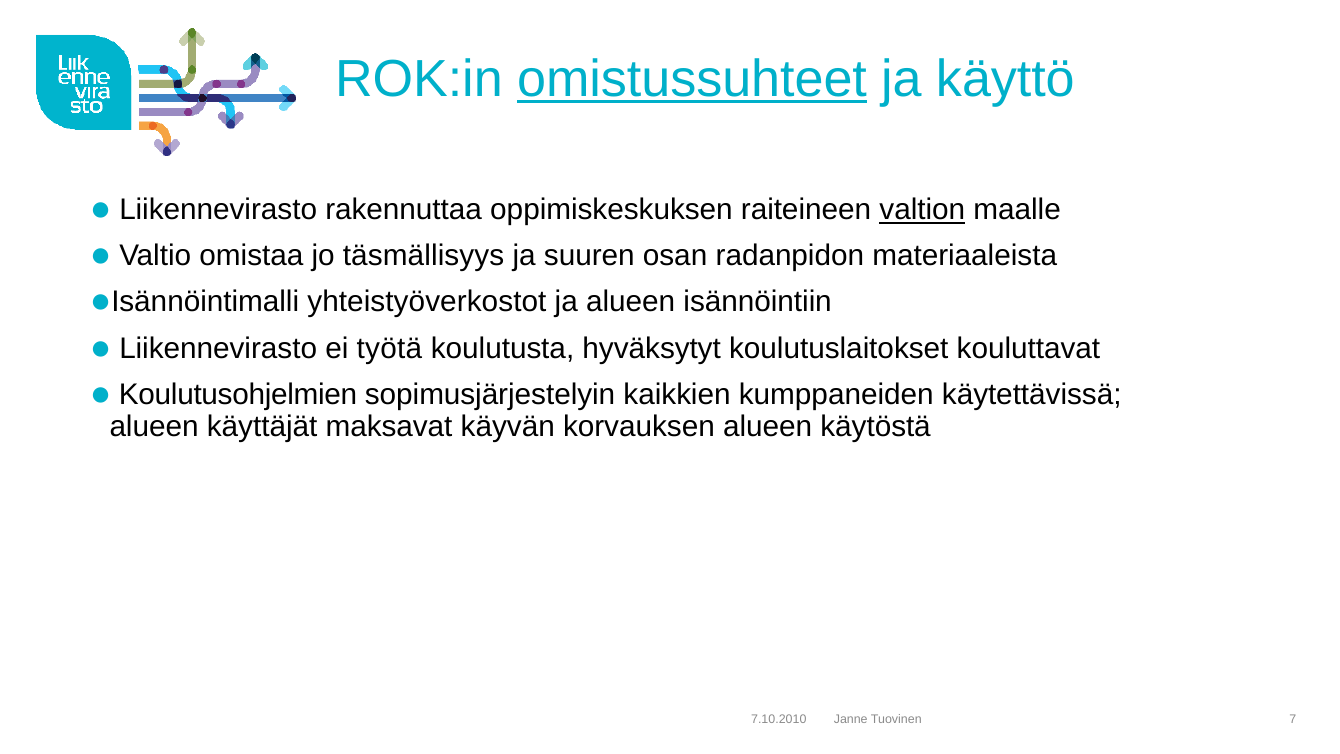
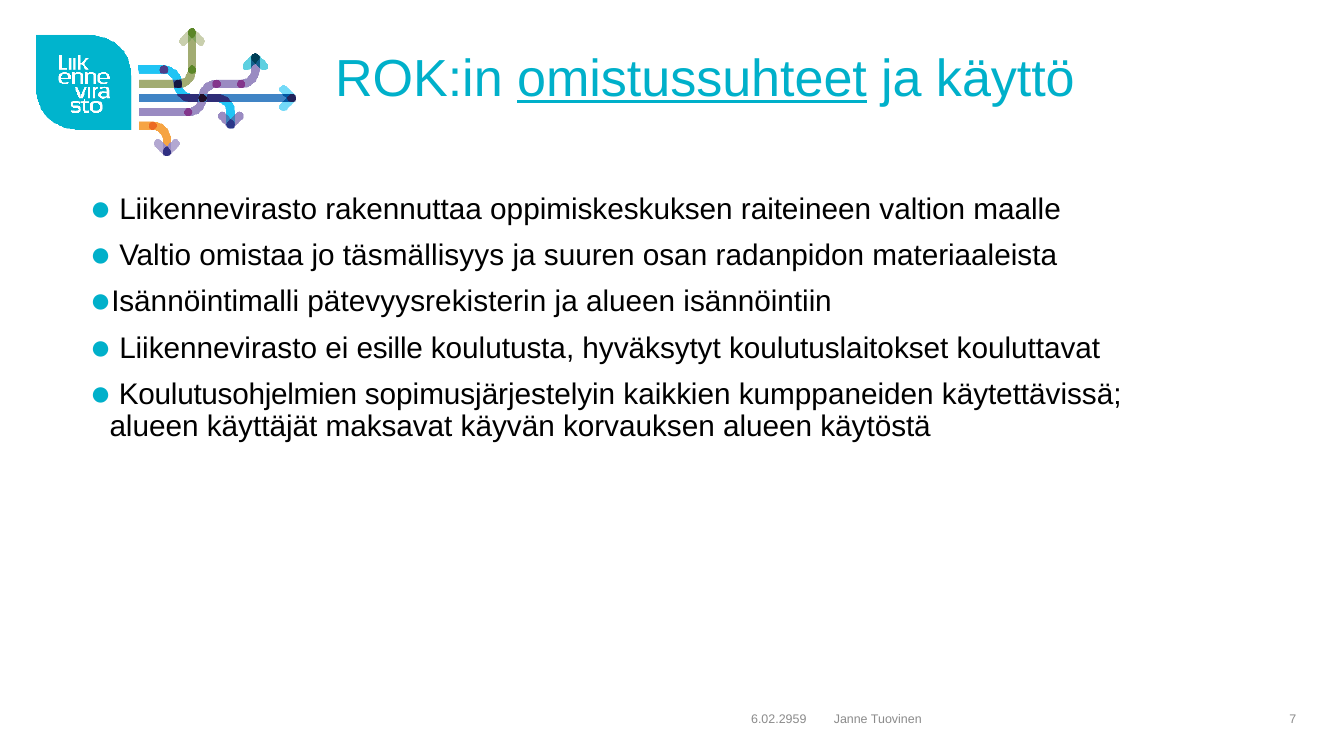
valtion underline: present -> none (922, 210)
yhteistyöverkostot: yhteistyöverkostot -> pätevyysrekisterin (427, 302)
työtä: työtä -> esille (390, 348)
7.10.2010: 7.10.2010 -> 6.02.2959 (779, 720)
